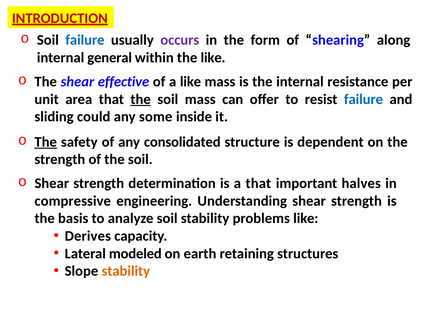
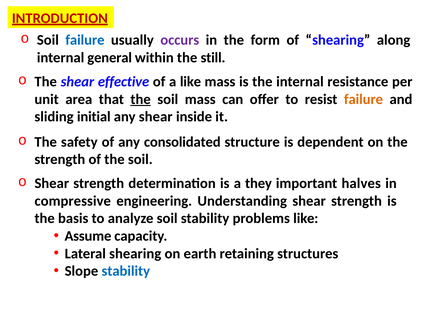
the like: like -> still (213, 58)
failure colour: blue -> orange (363, 99)
could: could -> initial (94, 117)
any some: some -> shear (156, 117)
The underline: present -> none (46, 142)
a that: that -> they (259, 184)
Derives: Derives -> Assume (88, 236)
Lateral modeled: modeled -> shearing (135, 254)
stability colour: orange -> blue (126, 271)
